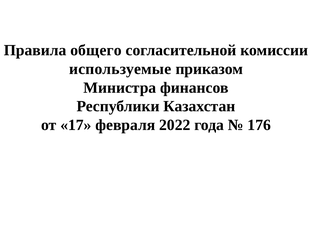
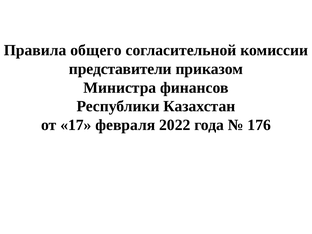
используемые: используемые -> представители (120, 69)
